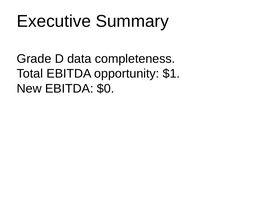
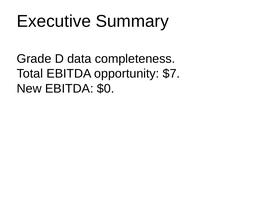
$1: $1 -> $7 (171, 74)
